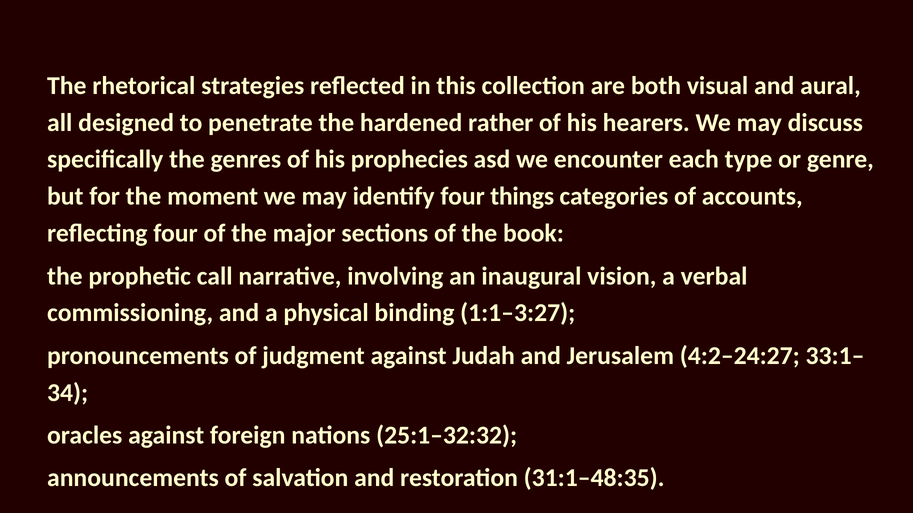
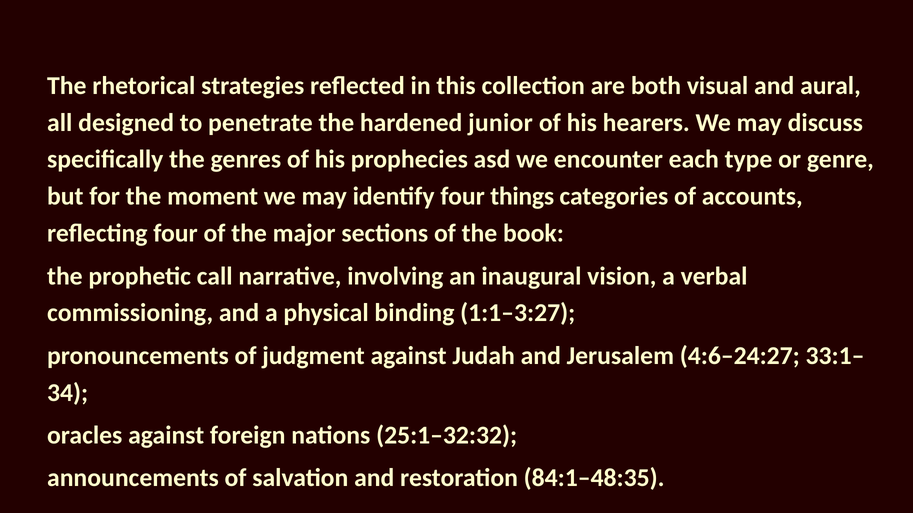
rather: rather -> junior (500, 123)
4:2–24:27: 4:2–24:27 -> 4:6–24:27 (740, 356)
31:1–48:35: 31:1–48:35 -> 84:1–48:35 (594, 478)
